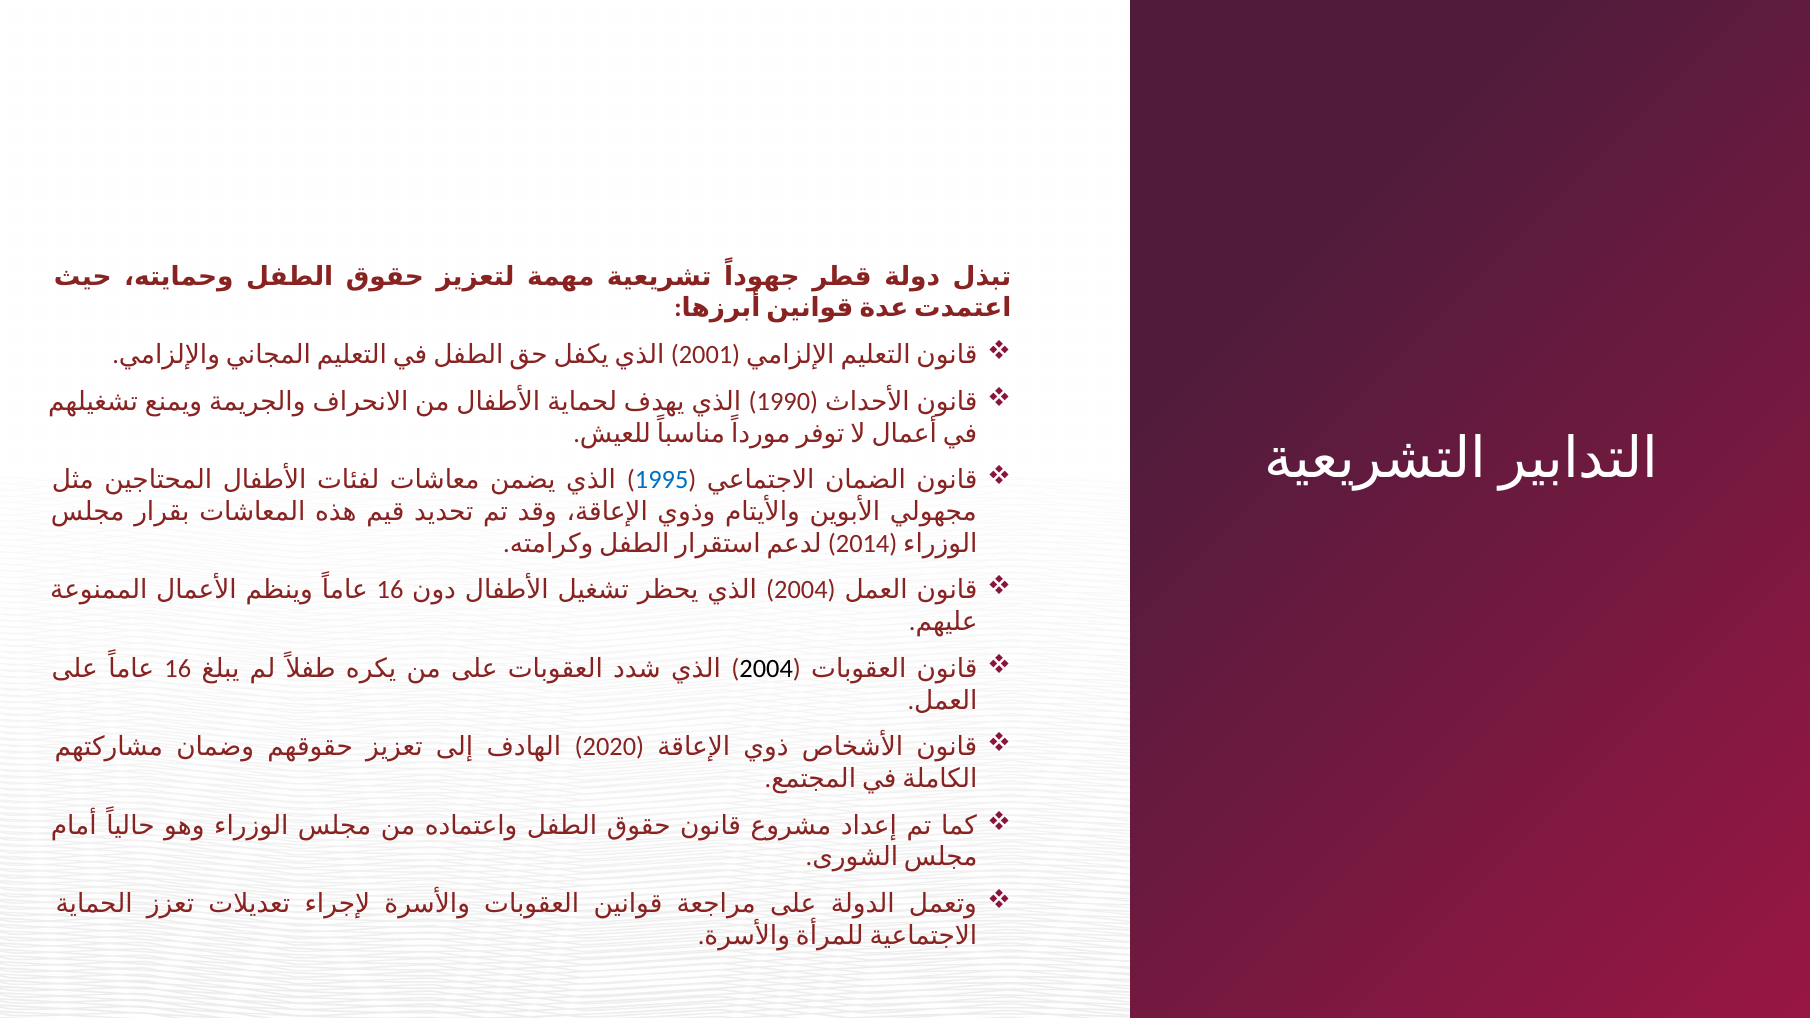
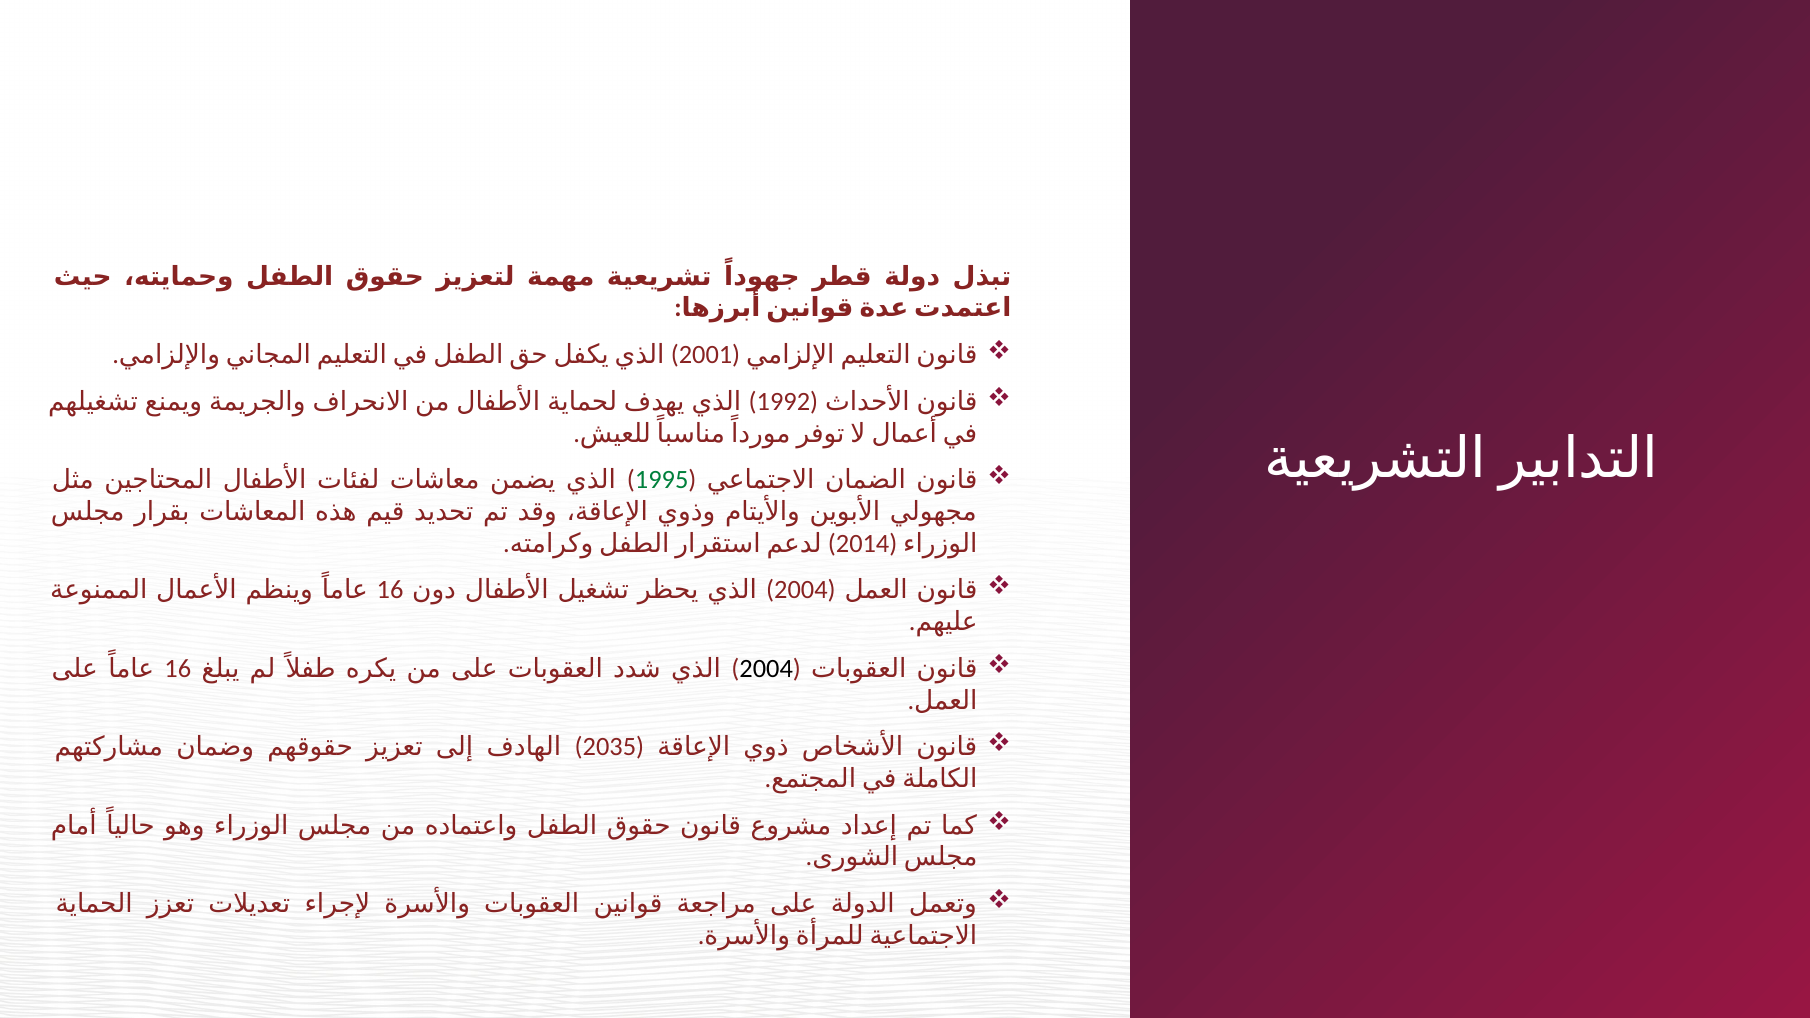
1990: 1990 -> 1992 (783, 402)
1995 colour: blue -> green (662, 480)
2020: 2020 -> 2035 (609, 747)
